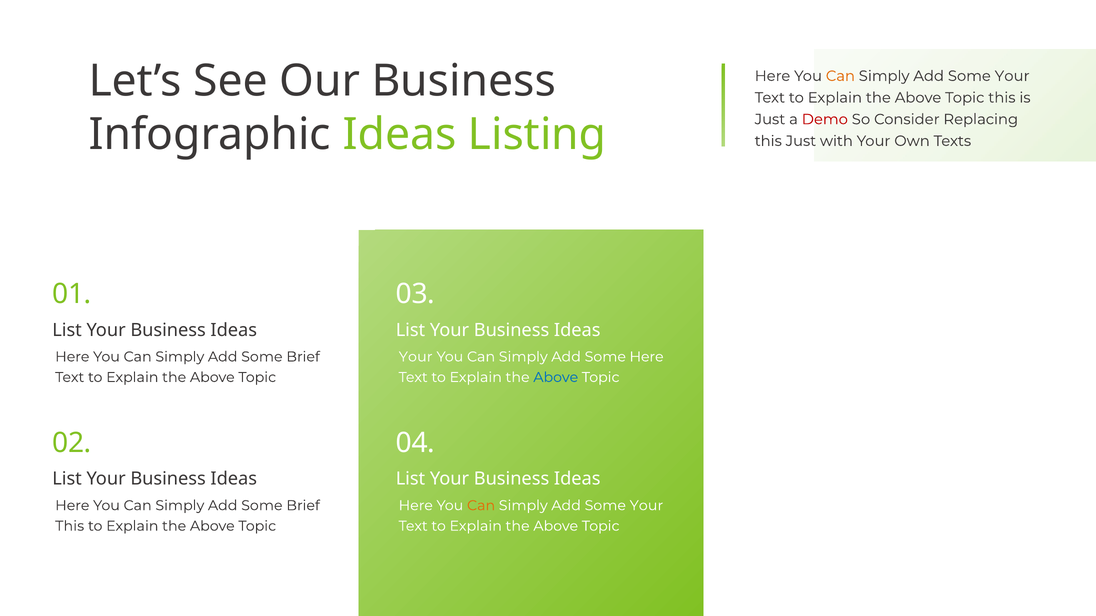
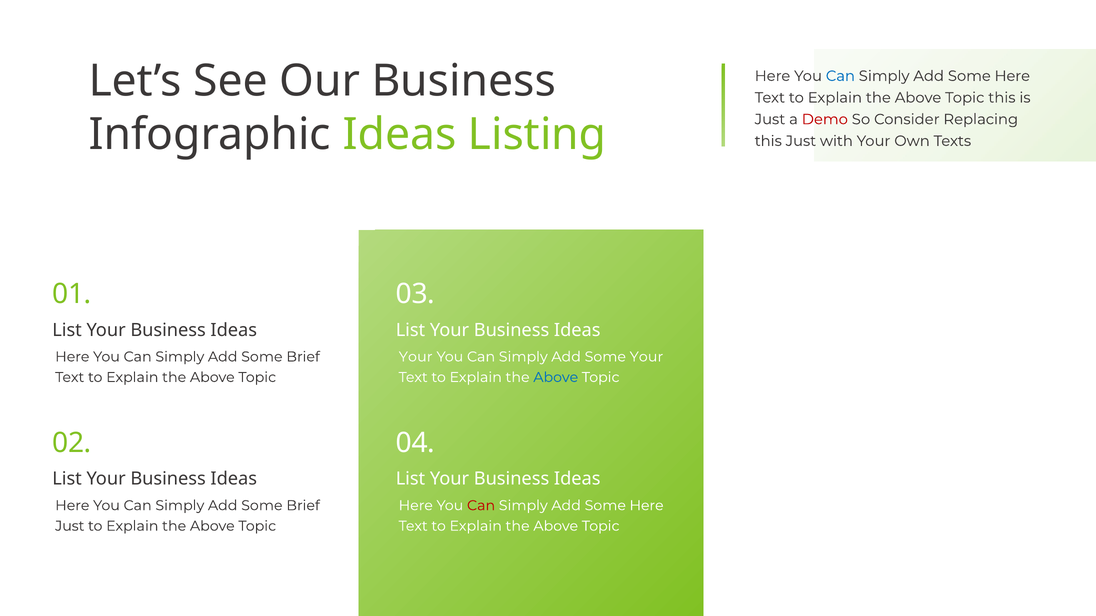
Can colour: orange -> blue (840, 76)
Your: Your -> Here (1012, 76)
Some Here: Here -> Your (646, 357)
Can colour: orange -> red (481, 506)
Your: Your -> Here (647, 506)
This: This -> Just (70, 526)
